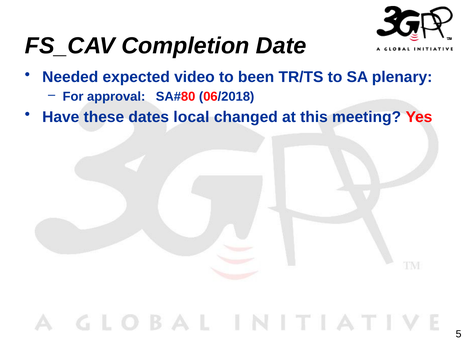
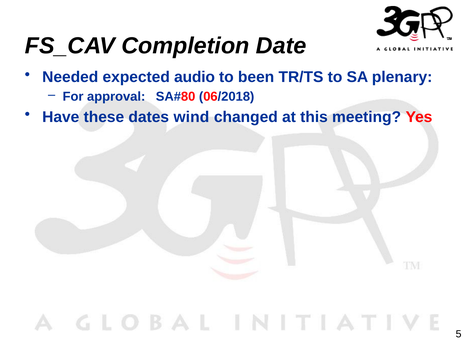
video: video -> audio (195, 77)
local: local -> wind (191, 117)
